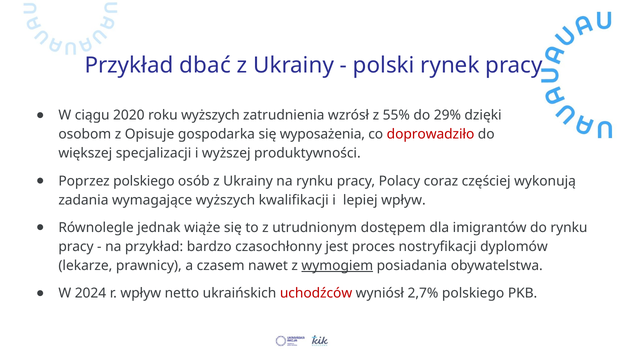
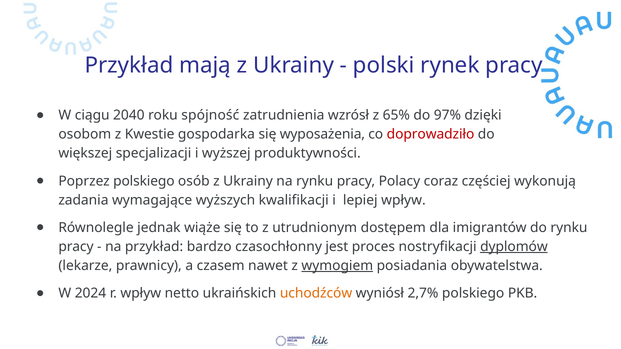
dbać: dbać -> mają (205, 66)
2020: 2020 -> 2040 (129, 116)
roku wyższych: wyższych -> spójność (210, 116)
55%: 55% -> 65% (396, 116)
29%: 29% -> 97% (447, 116)
Opisuje: Opisuje -> Kwestie (150, 135)
dyplomów underline: none -> present (514, 247)
uchodźców colour: red -> orange (316, 294)
